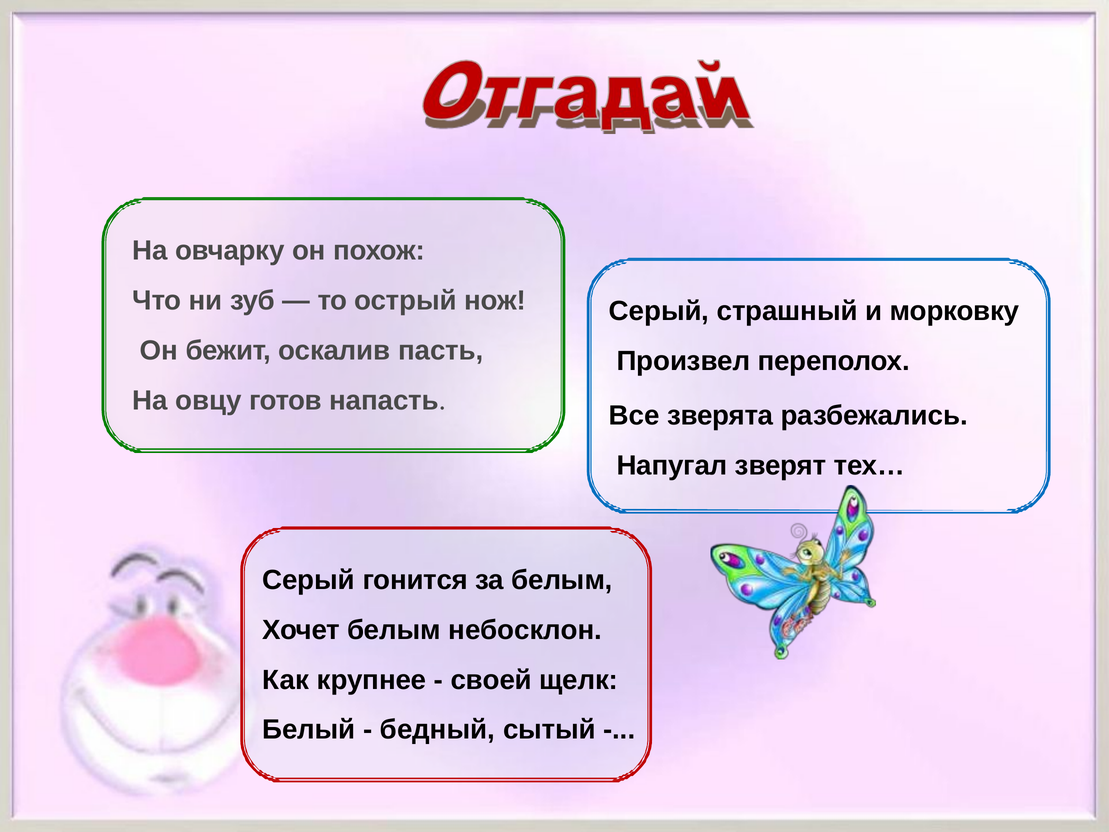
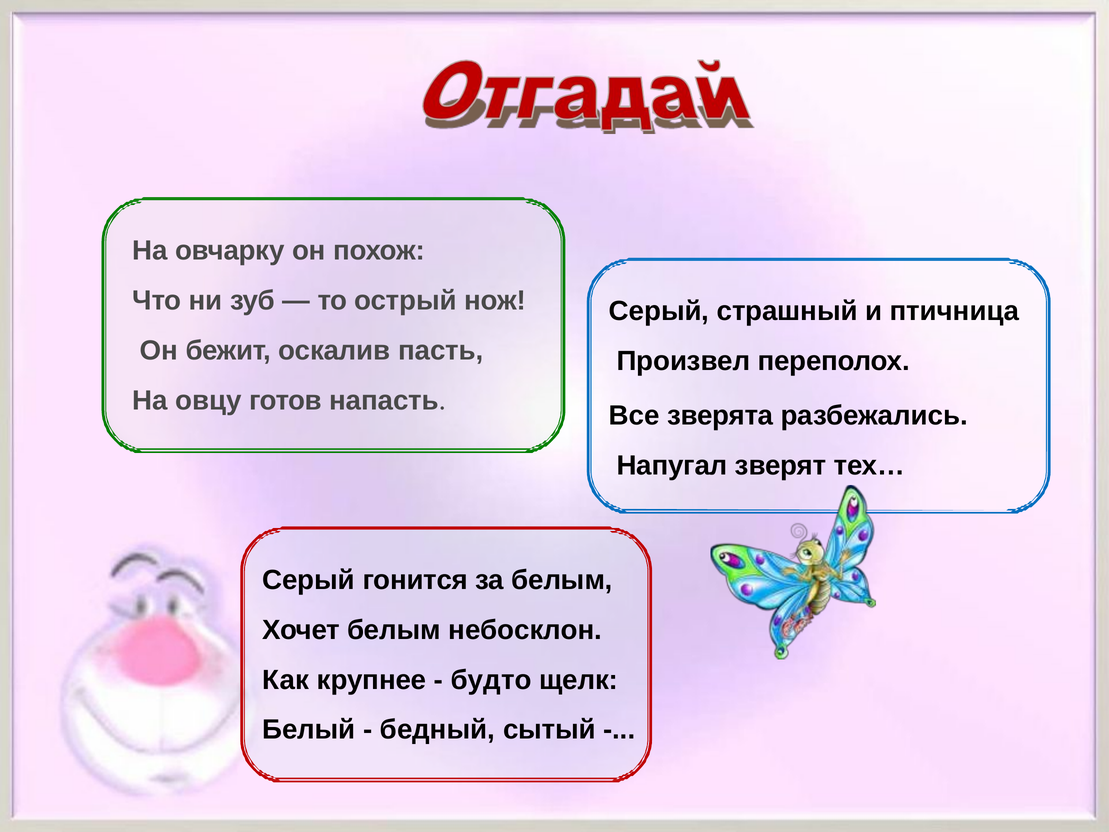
морковку: морковку -> птичница (954, 311)
своей: своей -> будто (491, 680)
